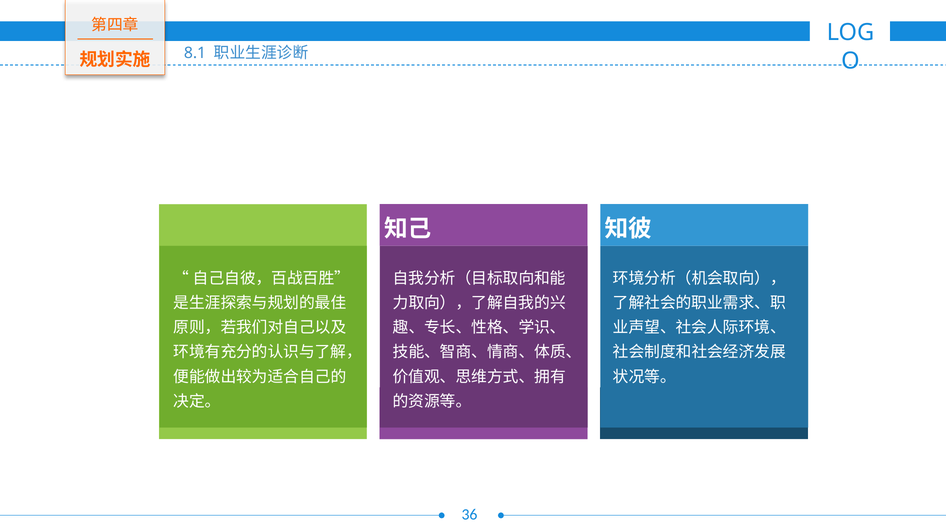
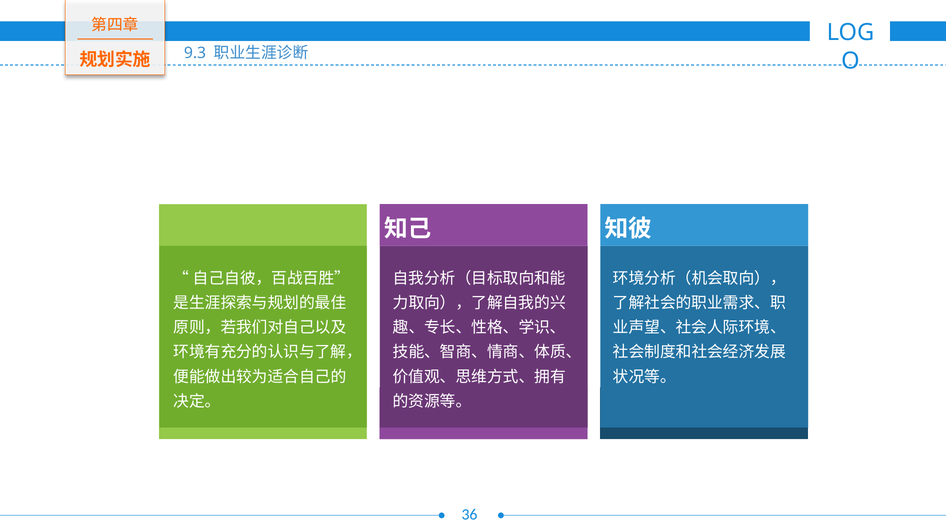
8.1: 8.1 -> 9.3 (195, 53)
